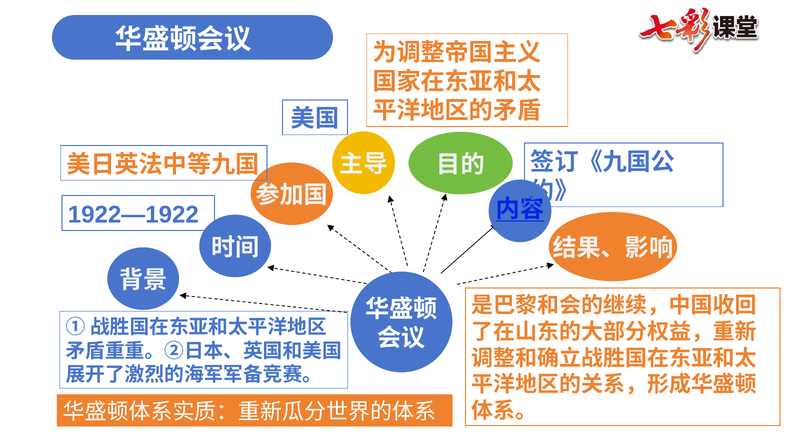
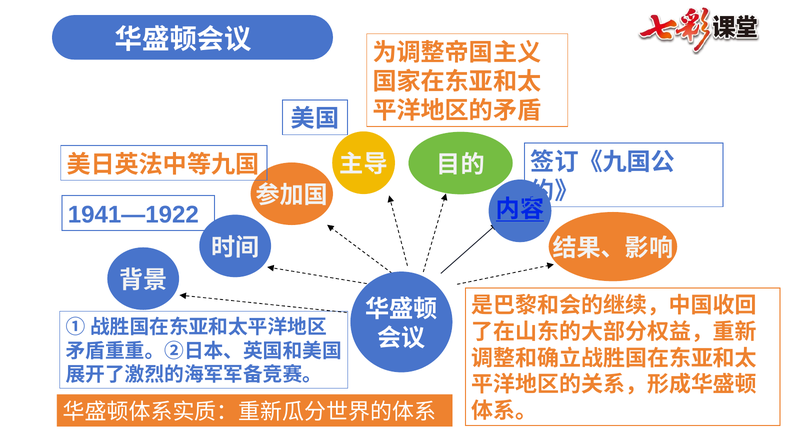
1922—1922: 1922—1922 -> 1941—1922 (133, 215)
